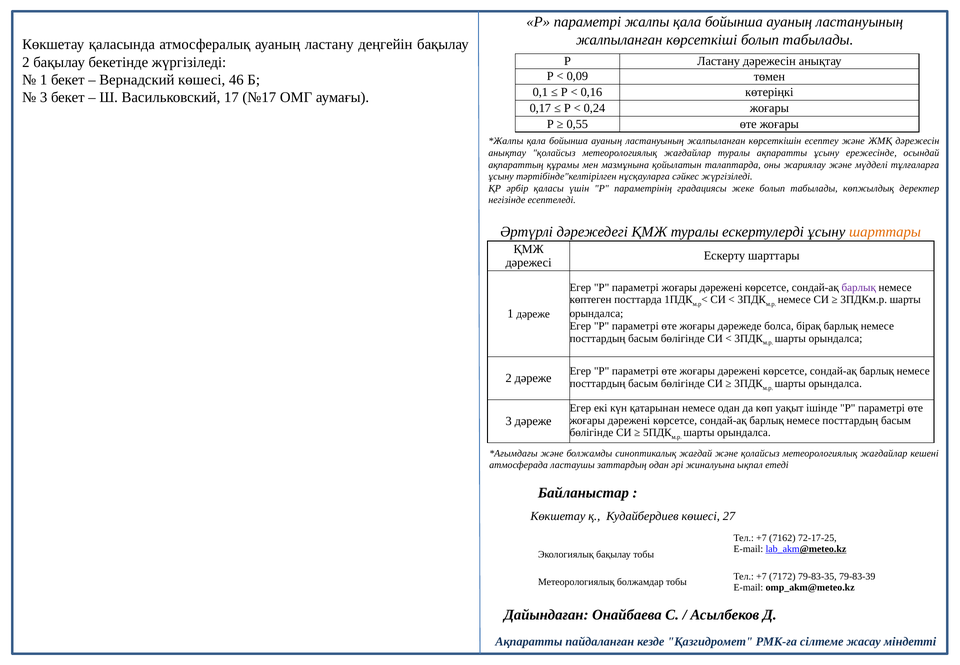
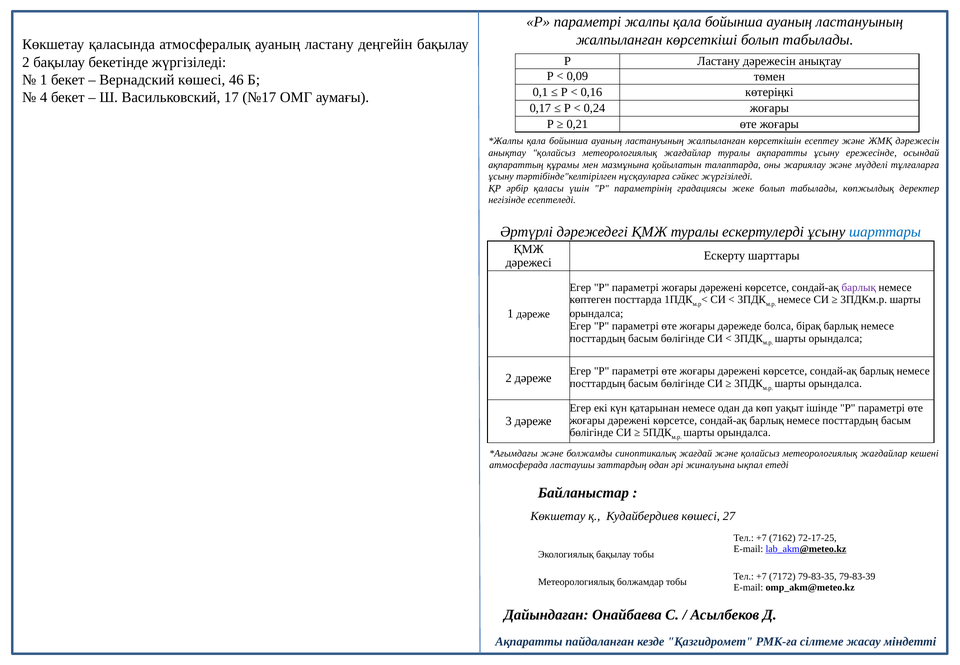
3: 3 -> 4 (44, 98)
0,55: 0,55 -> 0,21 (577, 124)
шарттары colour: orange -> blue (885, 232)
